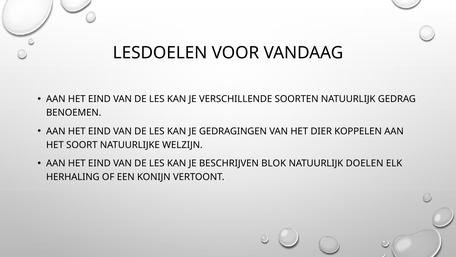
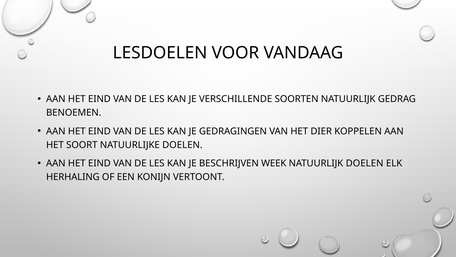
NATUURLIJKE WELZIJN: WELZIJN -> DOELEN (182, 145)
BLOK: BLOK -> WEEK (274, 163)
